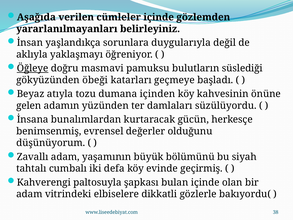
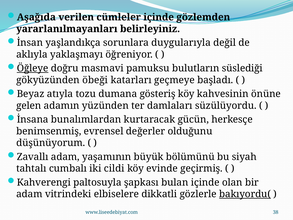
içinden: içinden -> gösteriş (158, 94)
defa: defa -> cildi (114, 168)
bakıyordu( underline: none -> present (245, 194)
